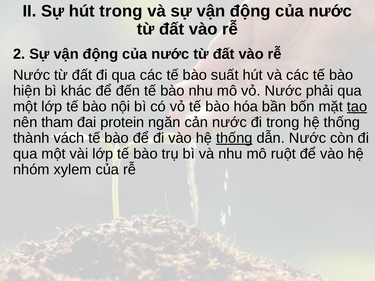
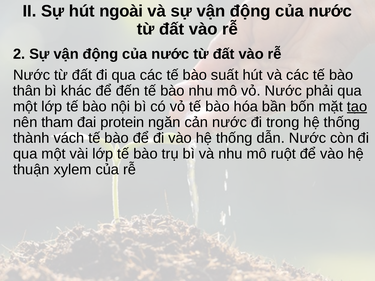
hút trong: trong -> ngoài (121, 11)
hiện: hiện -> thân (27, 91)
thống underline: present -> none (234, 138)
nhóm: nhóm -> thuận (31, 170)
